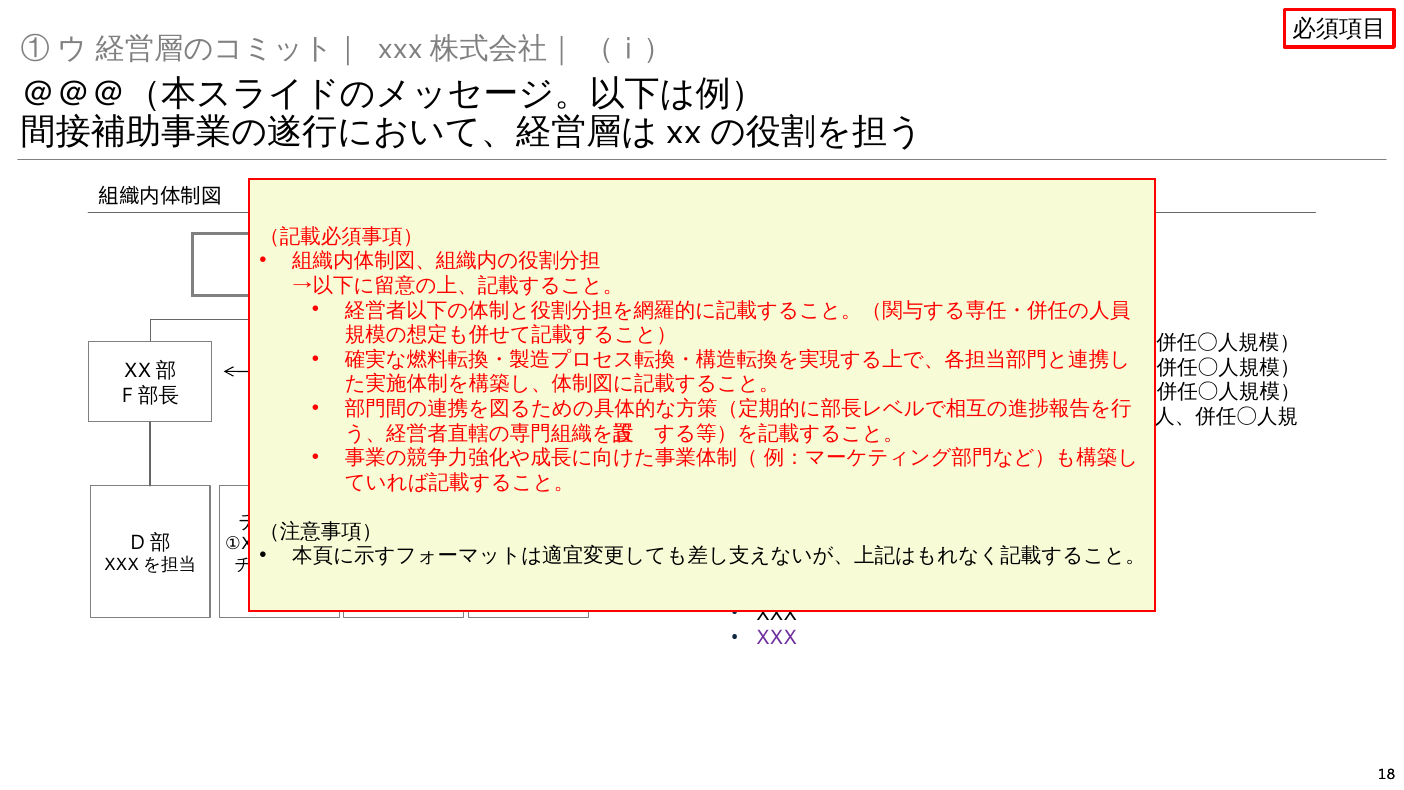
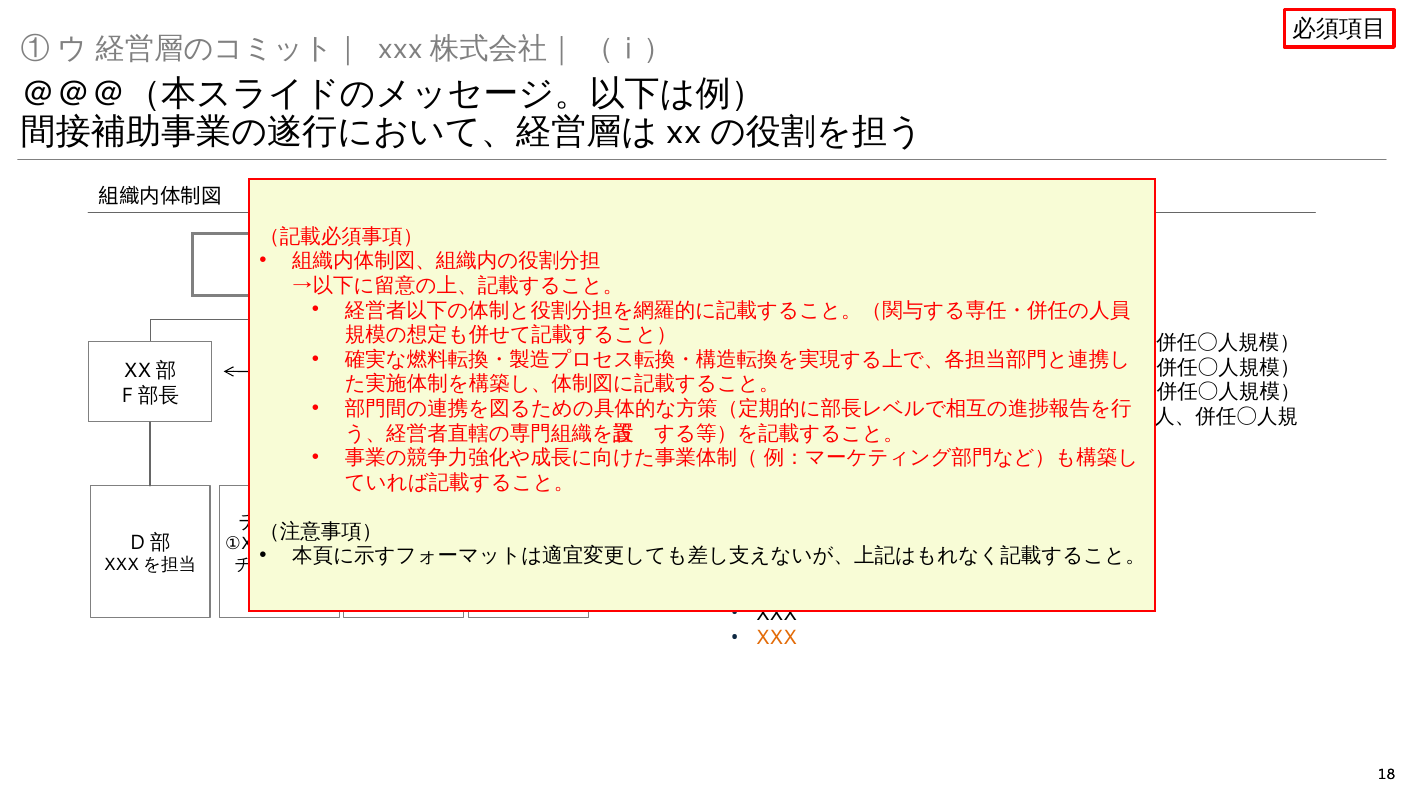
XXX colour: purple -> orange (776, 638)
